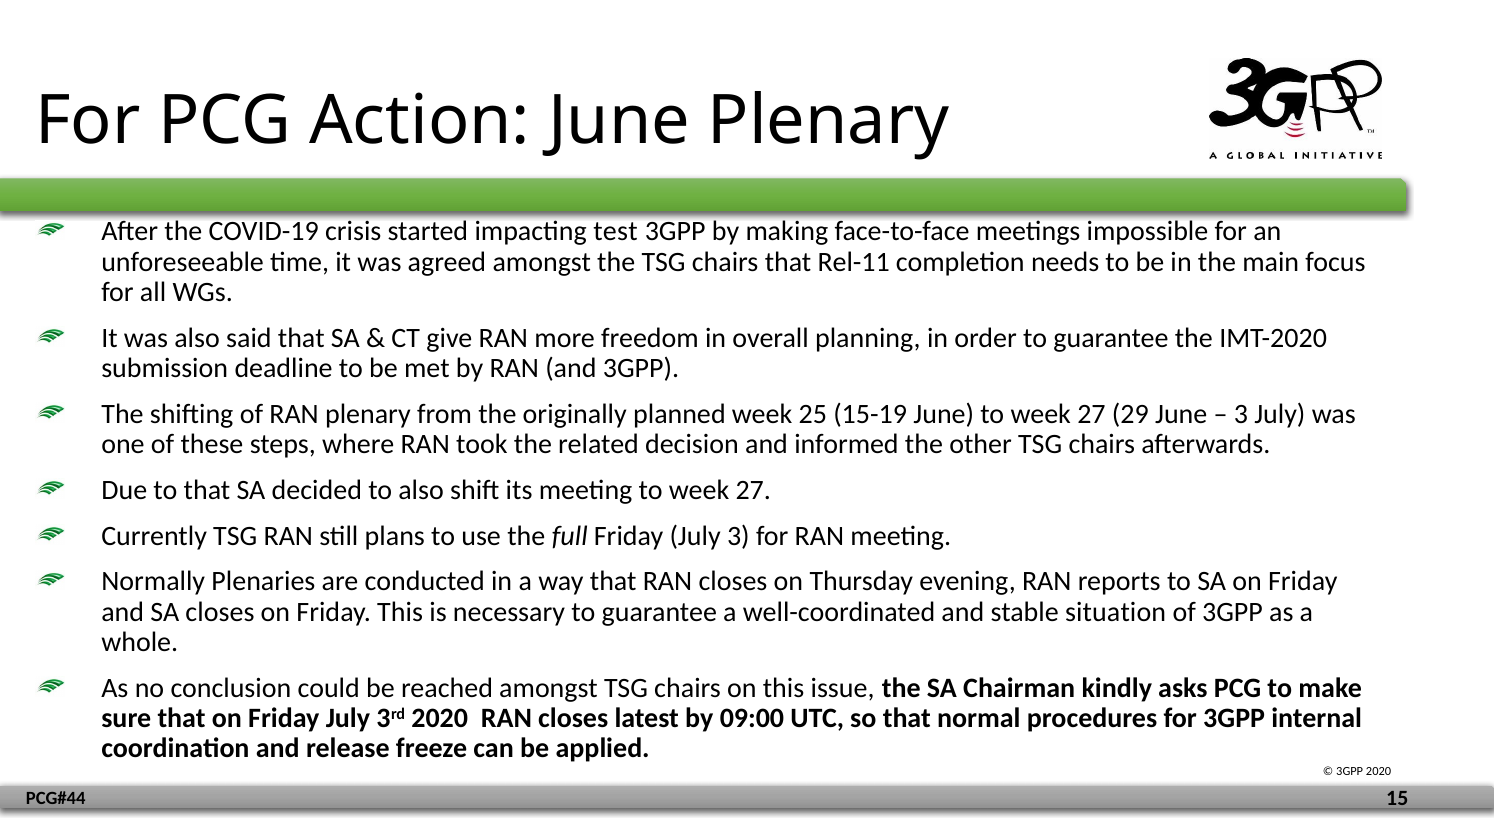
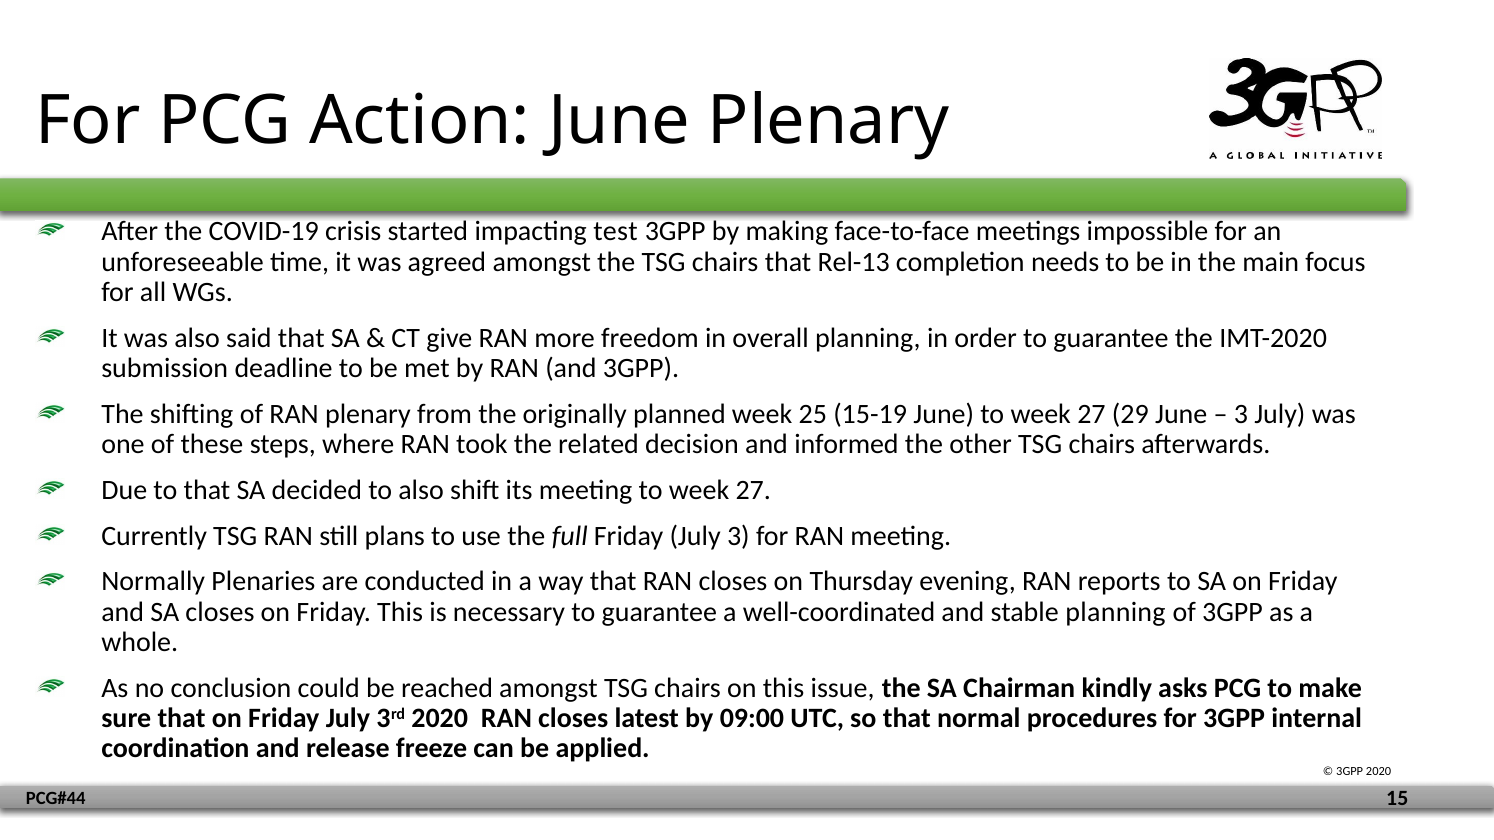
Rel-11: Rel-11 -> Rel-13 (854, 262)
stable situation: situation -> planning (1116, 612)
